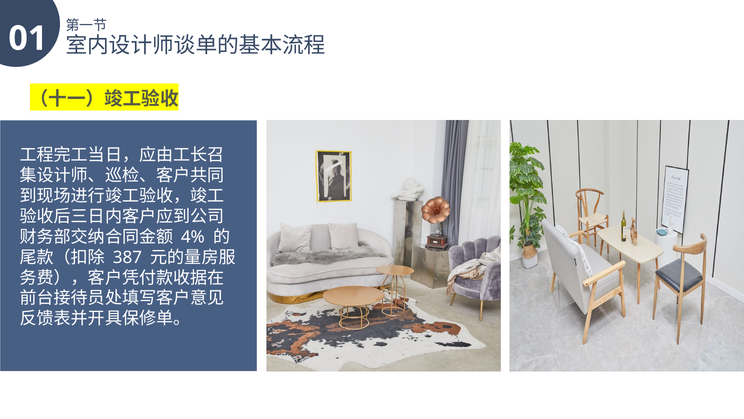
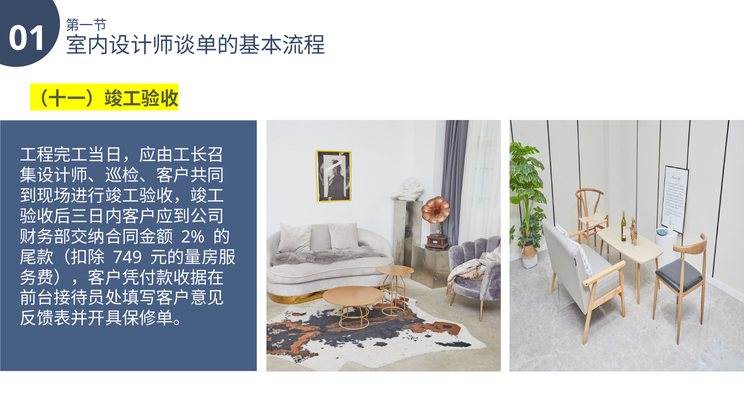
4%: 4% -> 2% (193, 237)
387: 387 -> 749 (127, 257)
